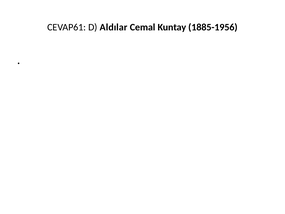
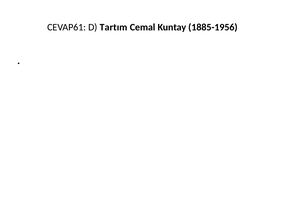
Aldılar: Aldılar -> Tartım (114, 27)
